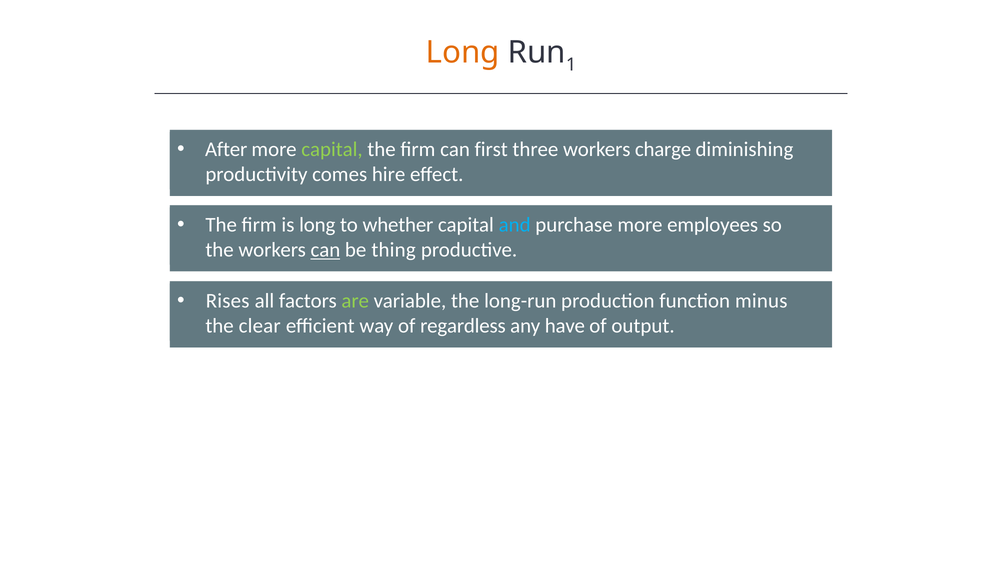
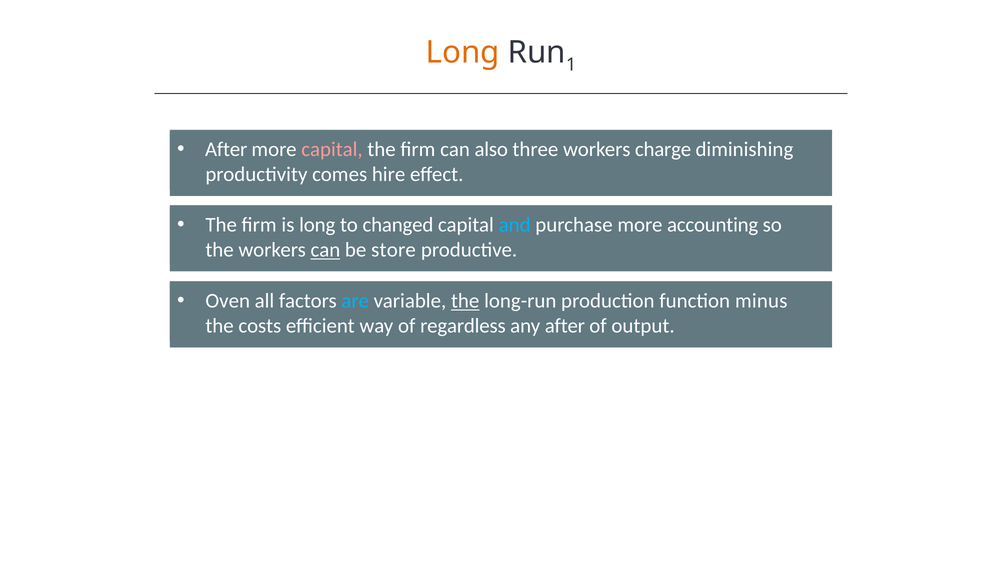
capital colour: light green -> pink (332, 150)
first: first -> also (491, 150)
whether: whether -> changed (398, 225)
employees: employees -> accounting (713, 225)
thing: thing -> store (394, 250)
Rises: Rises -> Oven (228, 301)
are colour: light green -> light blue (355, 301)
the underline: none -> present (465, 301)
clear: clear -> costs (260, 326)
any have: have -> after (565, 326)
